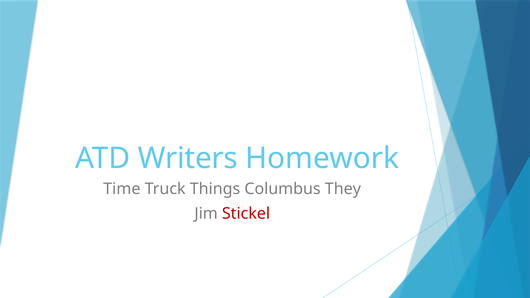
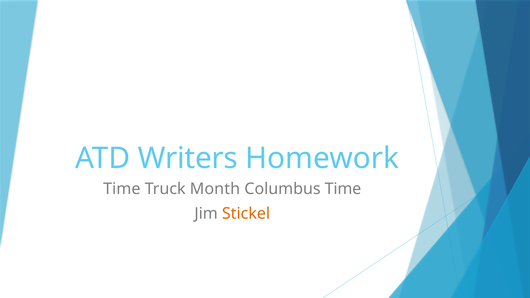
Things: Things -> Month (215, 189)
Columbus They: They -> Time (343, 189)
Stickel colour: red -> orange (246, 214)
